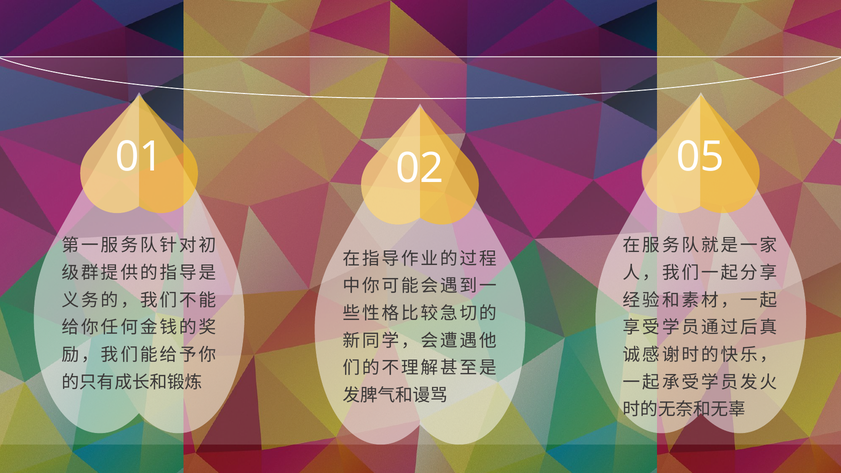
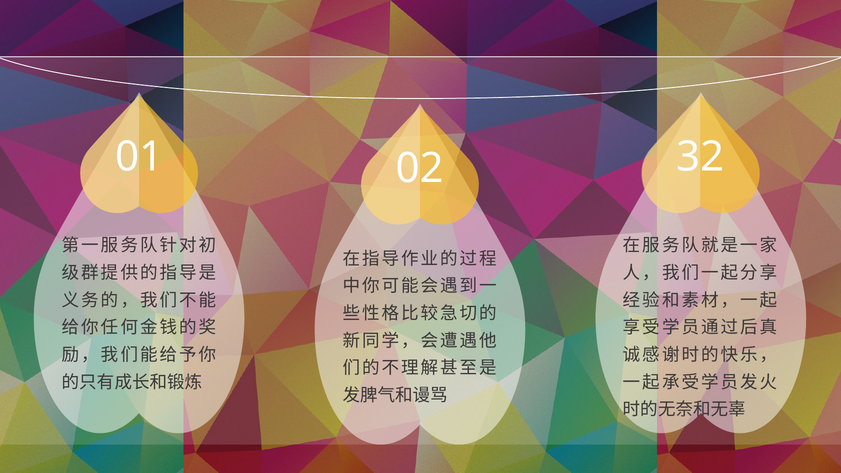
05: 05 -> 32 (700, 157)
